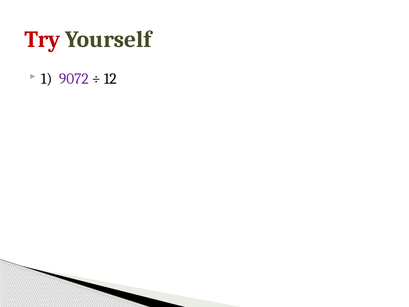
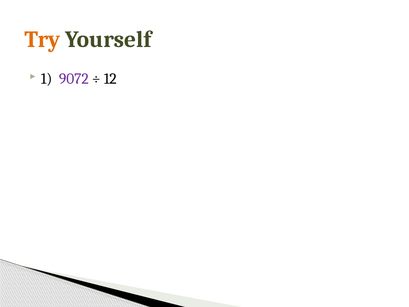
Try colour: red -> orange (42, 39)
